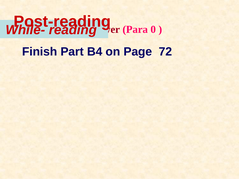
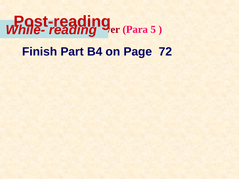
0: 0 -> 5 (153, 29)
